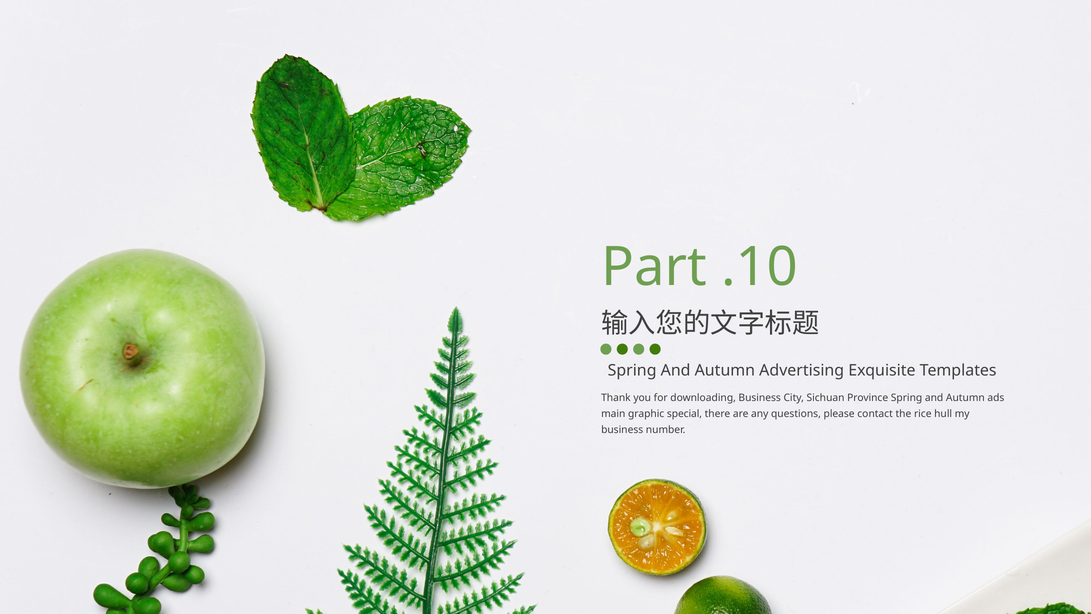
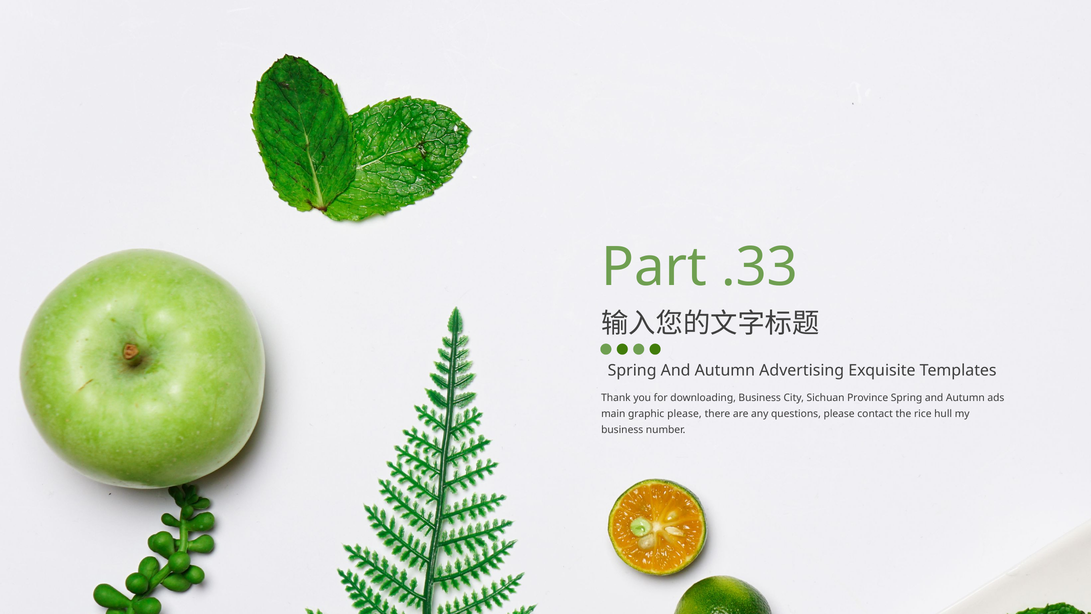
.10: .10 -> .33 (760, 267)
graphic special: special -> please (684, 414)
